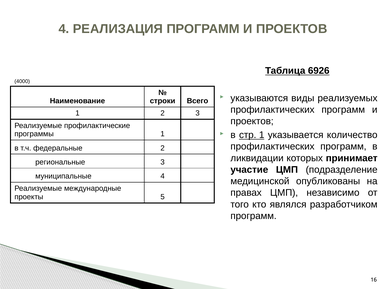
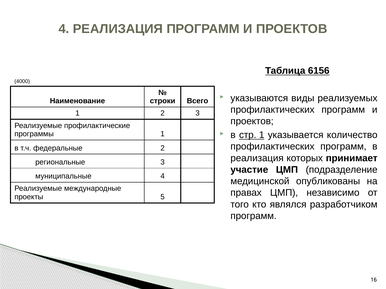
6926: 6926 -> 6156 (319, 71)
ликвидации: ликвидации -> реализация (257, 158)
